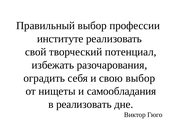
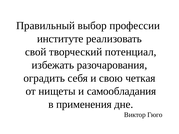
свою выбор: выбор -> четкая (140, 78)
в реализовать: реализовать -> применения (84, 105)
